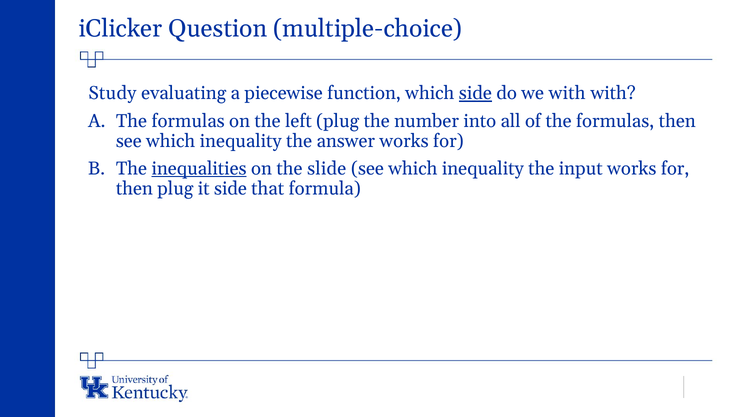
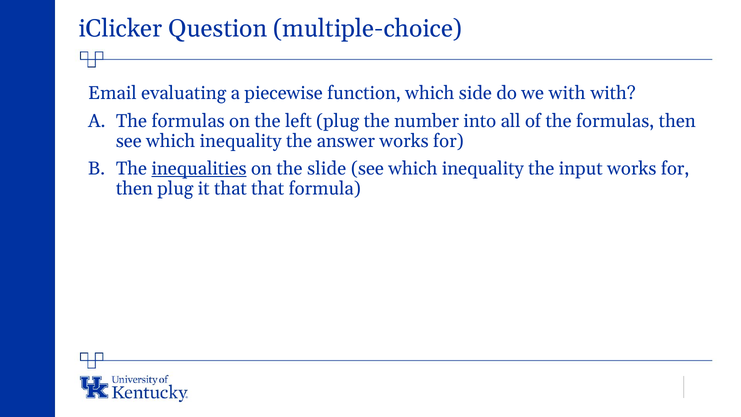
Study: Study -> Email (112, 93)
side underline: present -> none (475, 93)
it side: side -> that (230, 189)
